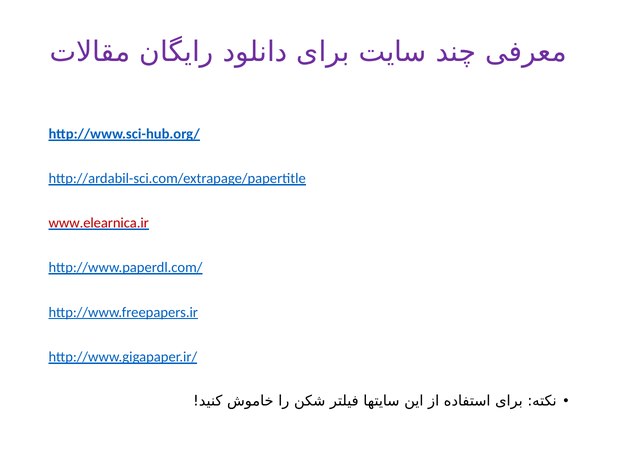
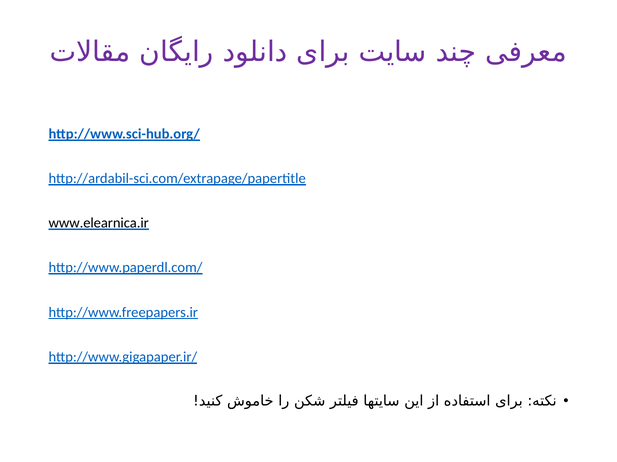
www.elearnica.ir colour: red -> black (99, 224)
